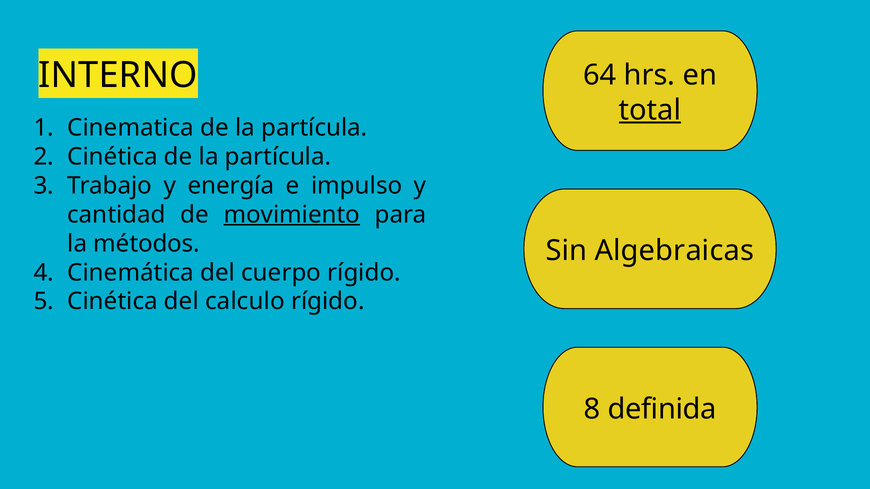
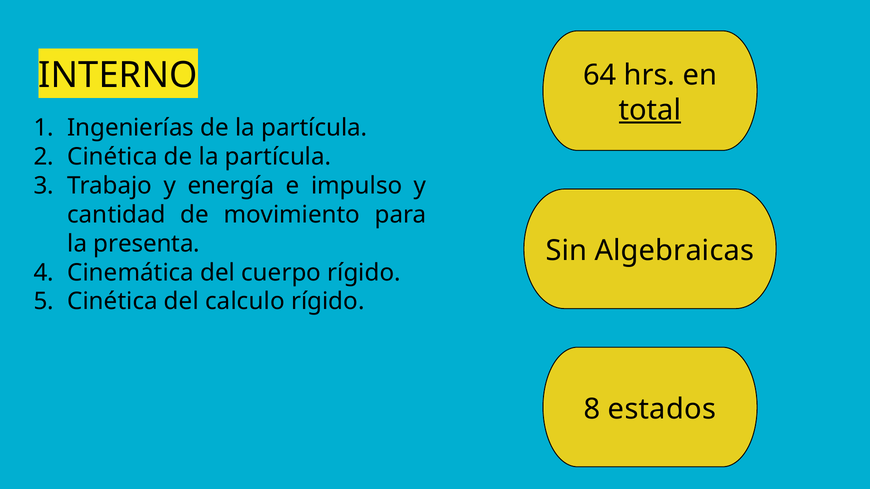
Cinematica: Cinematica -> Ingenierías (131, 128)
movimiento underline: present -> none (292, 215)
métodos: métodos -> presenta (147, 244)
definida: definida -> estados (662, 409)
